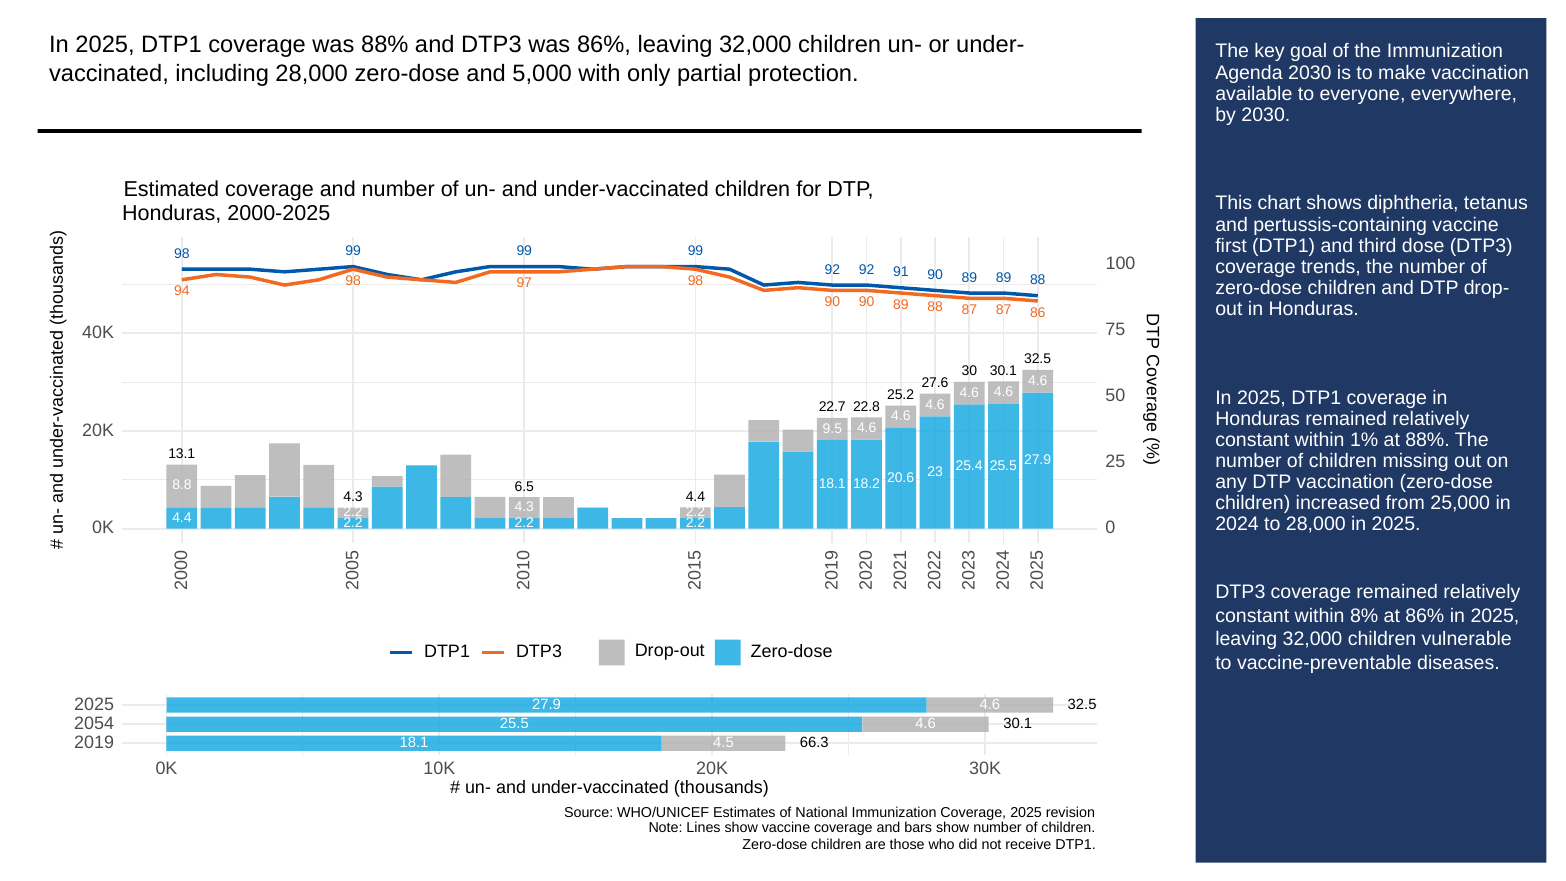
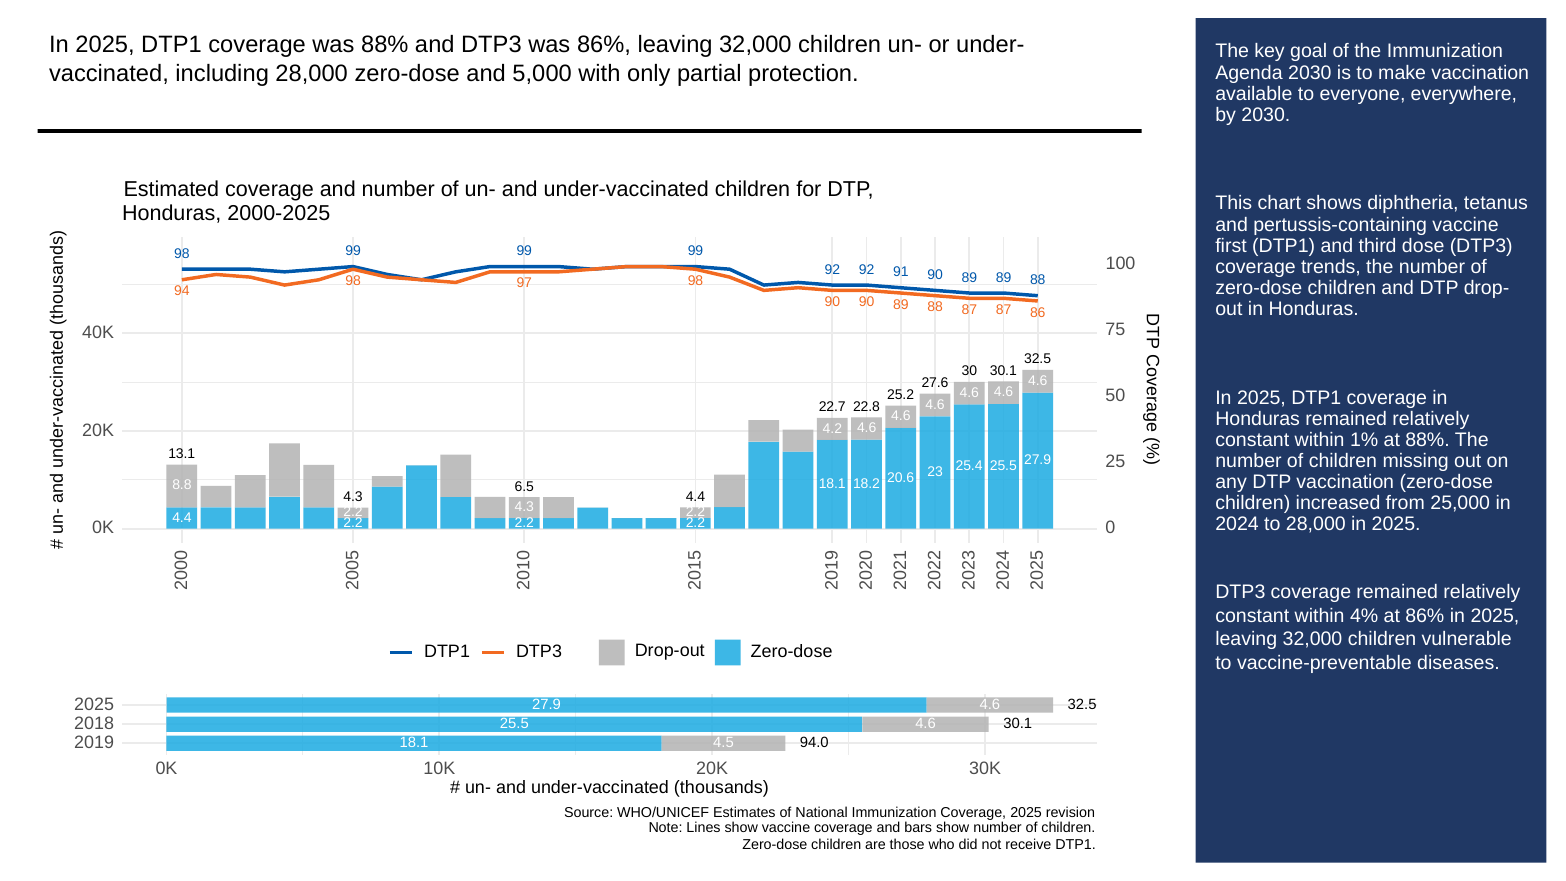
9.5: 9.5 -> 4.2 (832, 428)
8%: 8% -> 4% (1364, 616)
2054: 2054 -> 2018 (94, 723)
66.3: 66.3 -> 94.0 (814, 743)
